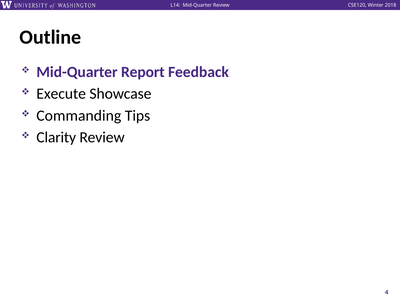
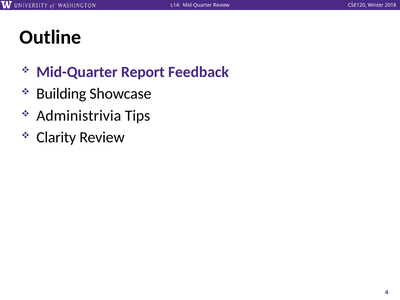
Execute: Execute -> Building (61, 94)
Commanding: Commanding -> Administrivia (79, 116)
